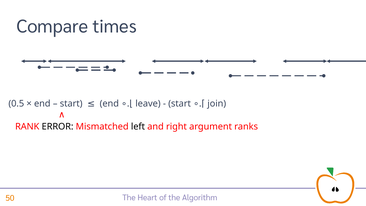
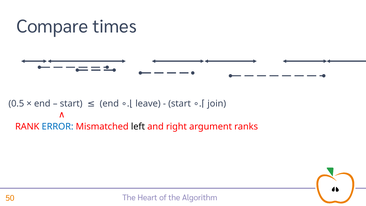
ERROR colour: black -> blue (58, 127)
